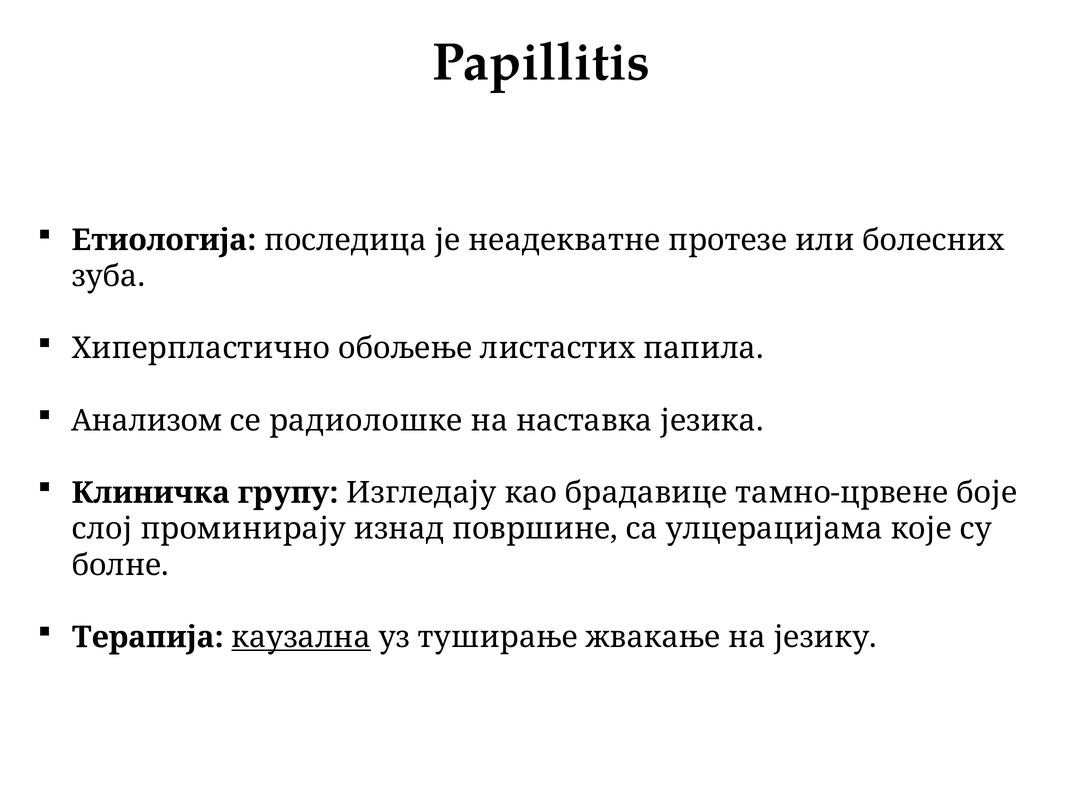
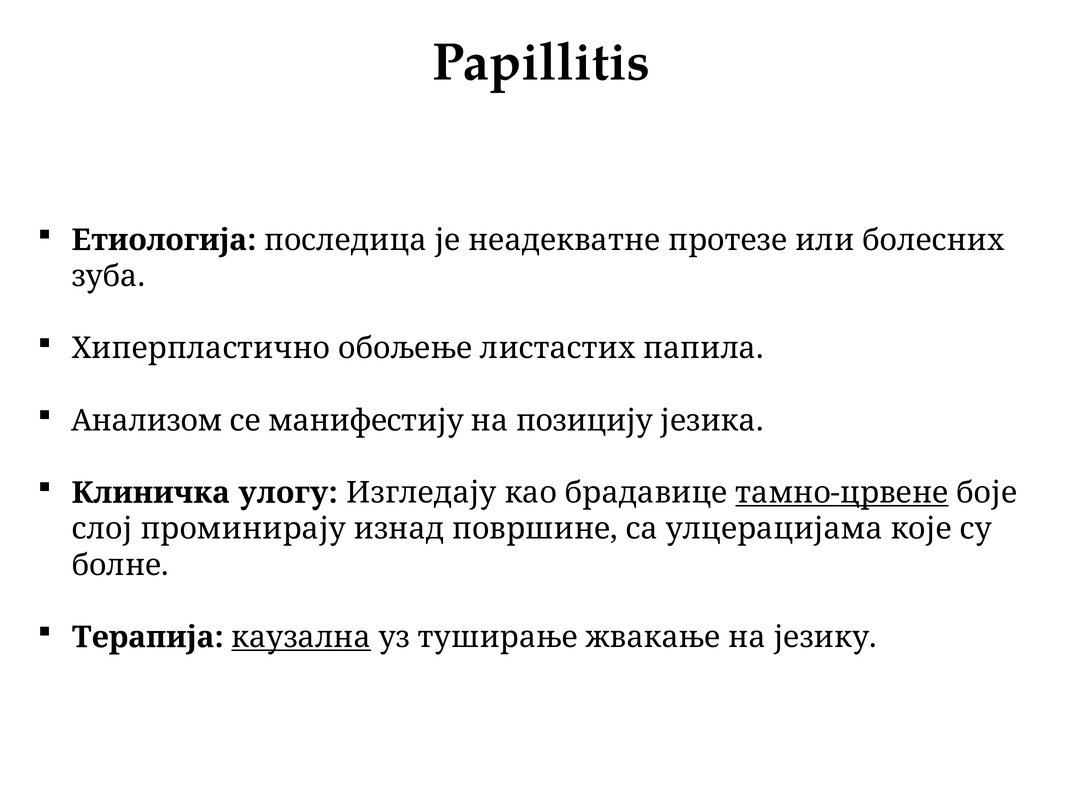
радиолошке: радиолошке -> манифестију (366, 421)
наставка: наставка -> позицију (584, 421)
групу: групу -> улогу (288, 493)
тамно-црвене underline: none -> present (842, 493)
